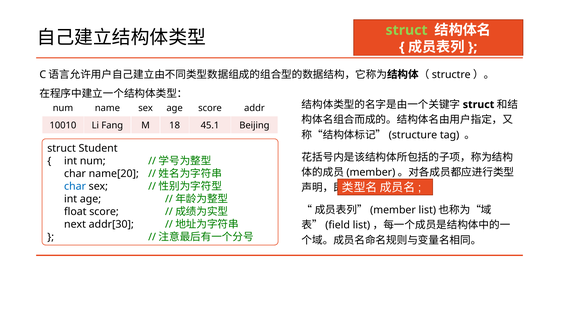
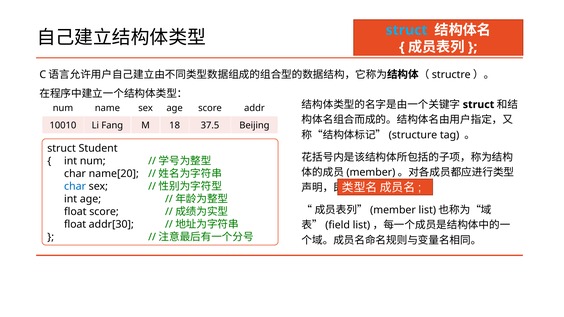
struct colour: light green -> light blue (407, 30)
45.1: 45.1 -> 37.5 (210, 125)
next: next -> float (75, 225)
